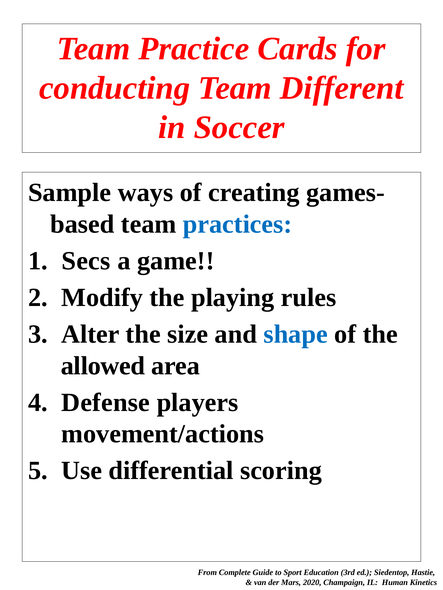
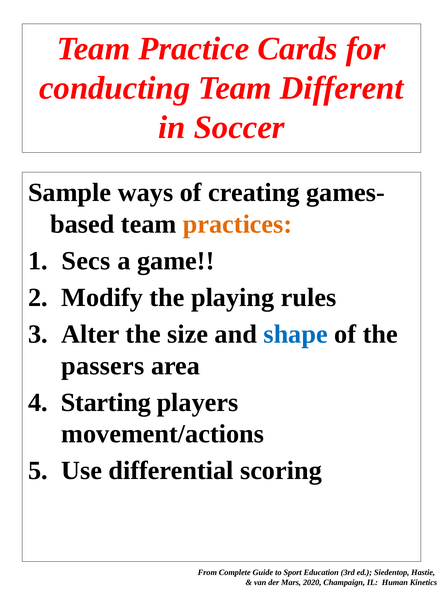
practices colour: blue -> orange (238, 224)
allowed: allowed -> passers (103, 366)
Defense: Defense -> Starting (106, 403)
